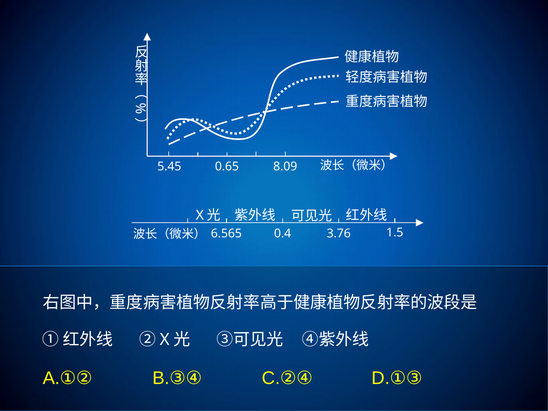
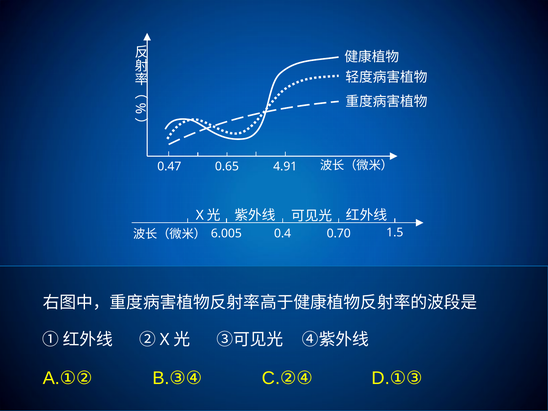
5.45: 5.45 -> 0.47 (169, 166)
8.09: 8.09 -> 4.91 (285, 167)
6.565: 6.565 -> 6.005 (226, 234)
3.76: 3.76 -> 0.70 (339, 234)
